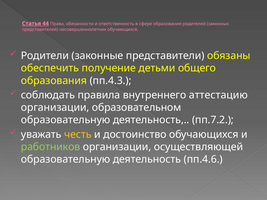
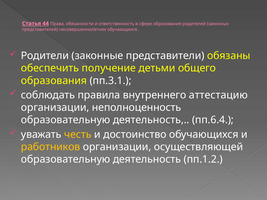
пп.4.3: пп.4.3 -> пп.3.1 (111, 81)
образовательном: образовательном -> неполноценность (137, 108)
пп.7.2: пп.7.2 -> пп.6.4 (213, 120)
работников colour: light green -> yellow (51, 147)
пп.4.6: пп.4.6 -> пп.1.2 (203, 159)
